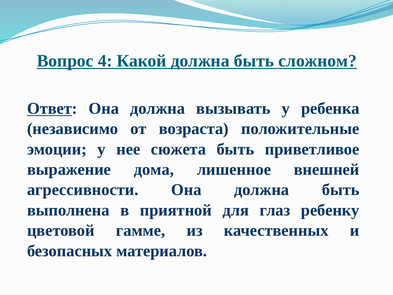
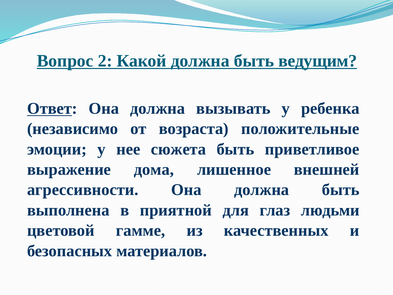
4: 4 -> 2 (105, 61)
сложном: сложном -> ведущим (318, 61)
ребенку: ребенку -> людьми (330, 210)
